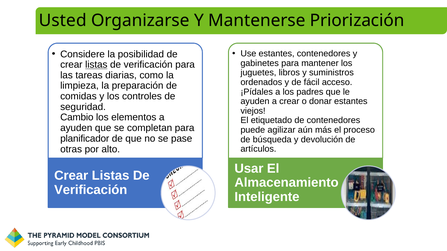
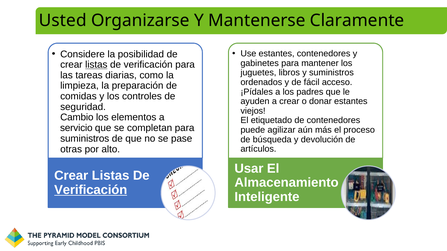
Priorización: Priorización -> Claramente (357, 21)
ayuden: ayuden -> servicio (76, 128)
planificador: planificador -> suministros (85, 139)
Verificación underline: none -> present (91, 190)
